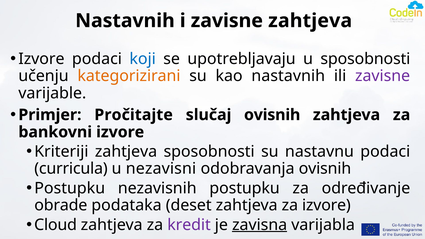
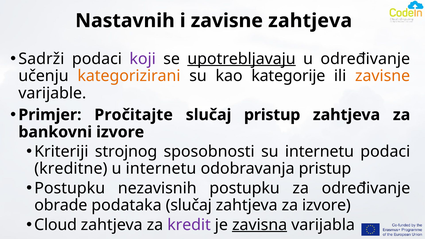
Izvore: Izvore -> Sadrži (41, 59)
koji colour: blue -> purple (143, 59)
upotrebljavaju underline: none -> present (242, 59)
u sposobnosti: sposobnosti -> određivanje (365, 59)
kao nastavnih: nastavnih -> kategorije (288, 76)
zavisne colour: purple -> orange (383, 76)
slučaj ovisnih: ovisnih -> pristup (272, 115)
Kriteriji zahtjeva: zahtjeva -> strojnog (126, 152)
su nastavnu: nastavnu -> internetu (319, 152)
curricula: curricula -> kreditne (71, 169)
u nezavisni: nezavisni -> internetu (161, 169)
odobravanja ovisnih: ovisnih -> pristup (325, 169)
podataka deset: deset -> slučaj (189, 205)
